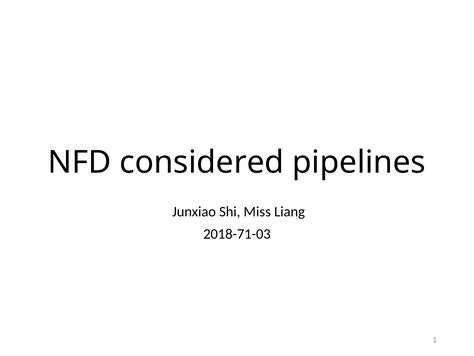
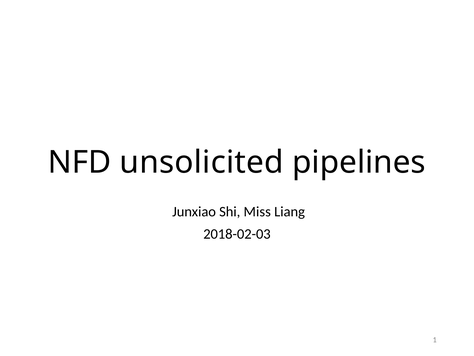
considered: considered -> unsolicited (202, 162)
2018-71-03: 2018-71-03 -> 2018-02-03 (237, 234)
